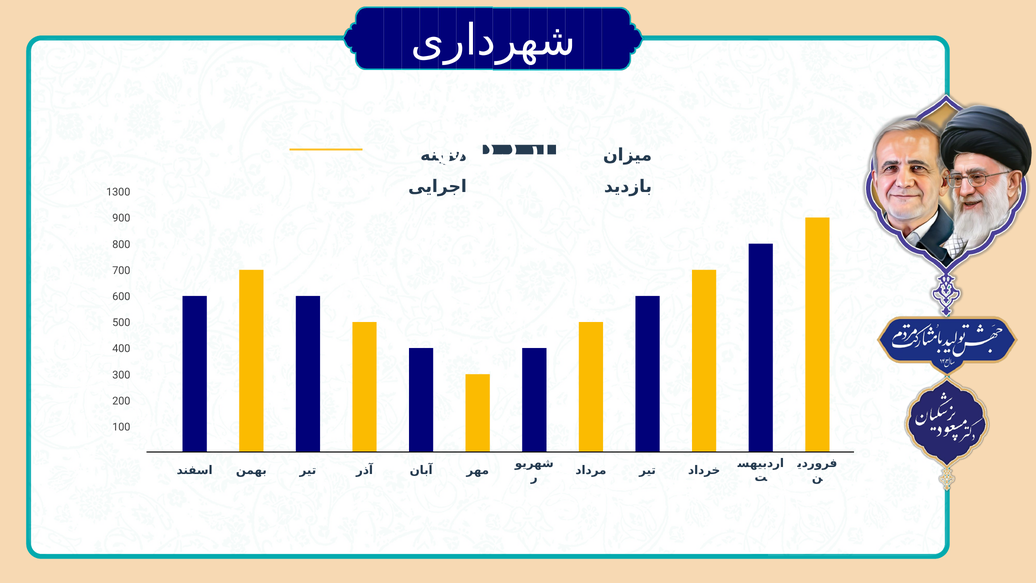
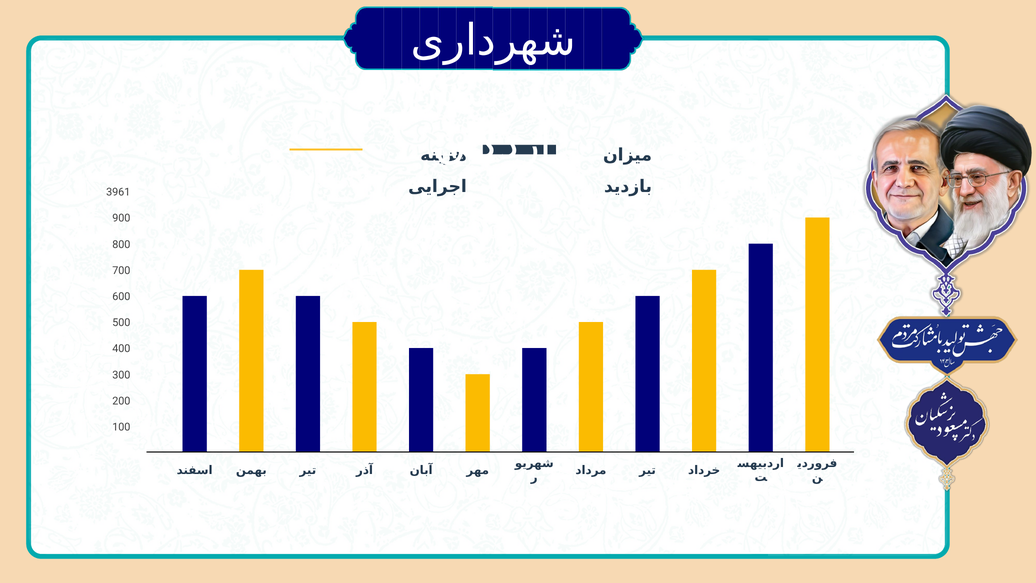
1300: 1300 -> 3961 (118, 192)
